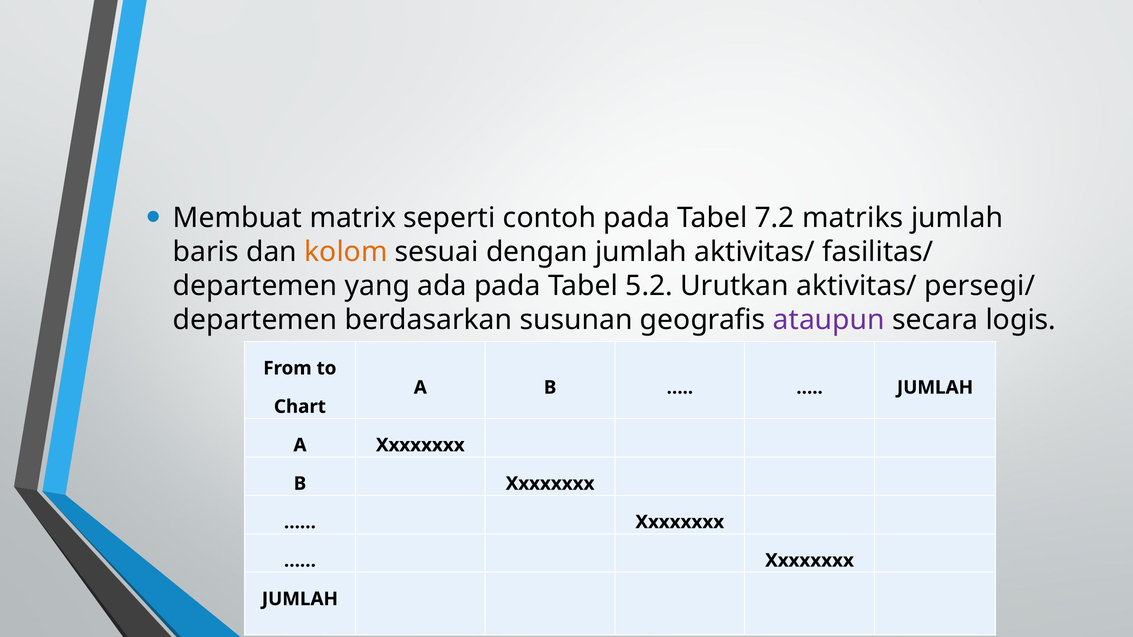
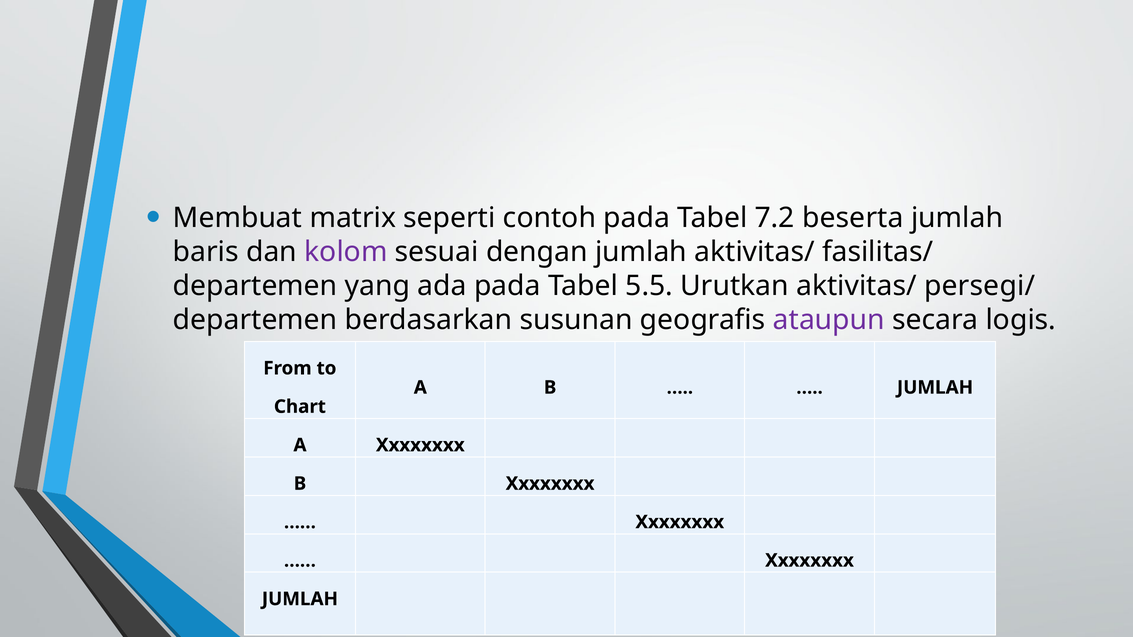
matriks: matriks -> beserta (853, 218)
kolom colour: orange -> purple (346, 252)
5.2: 5.2 -> 5.5 (649, 286)
